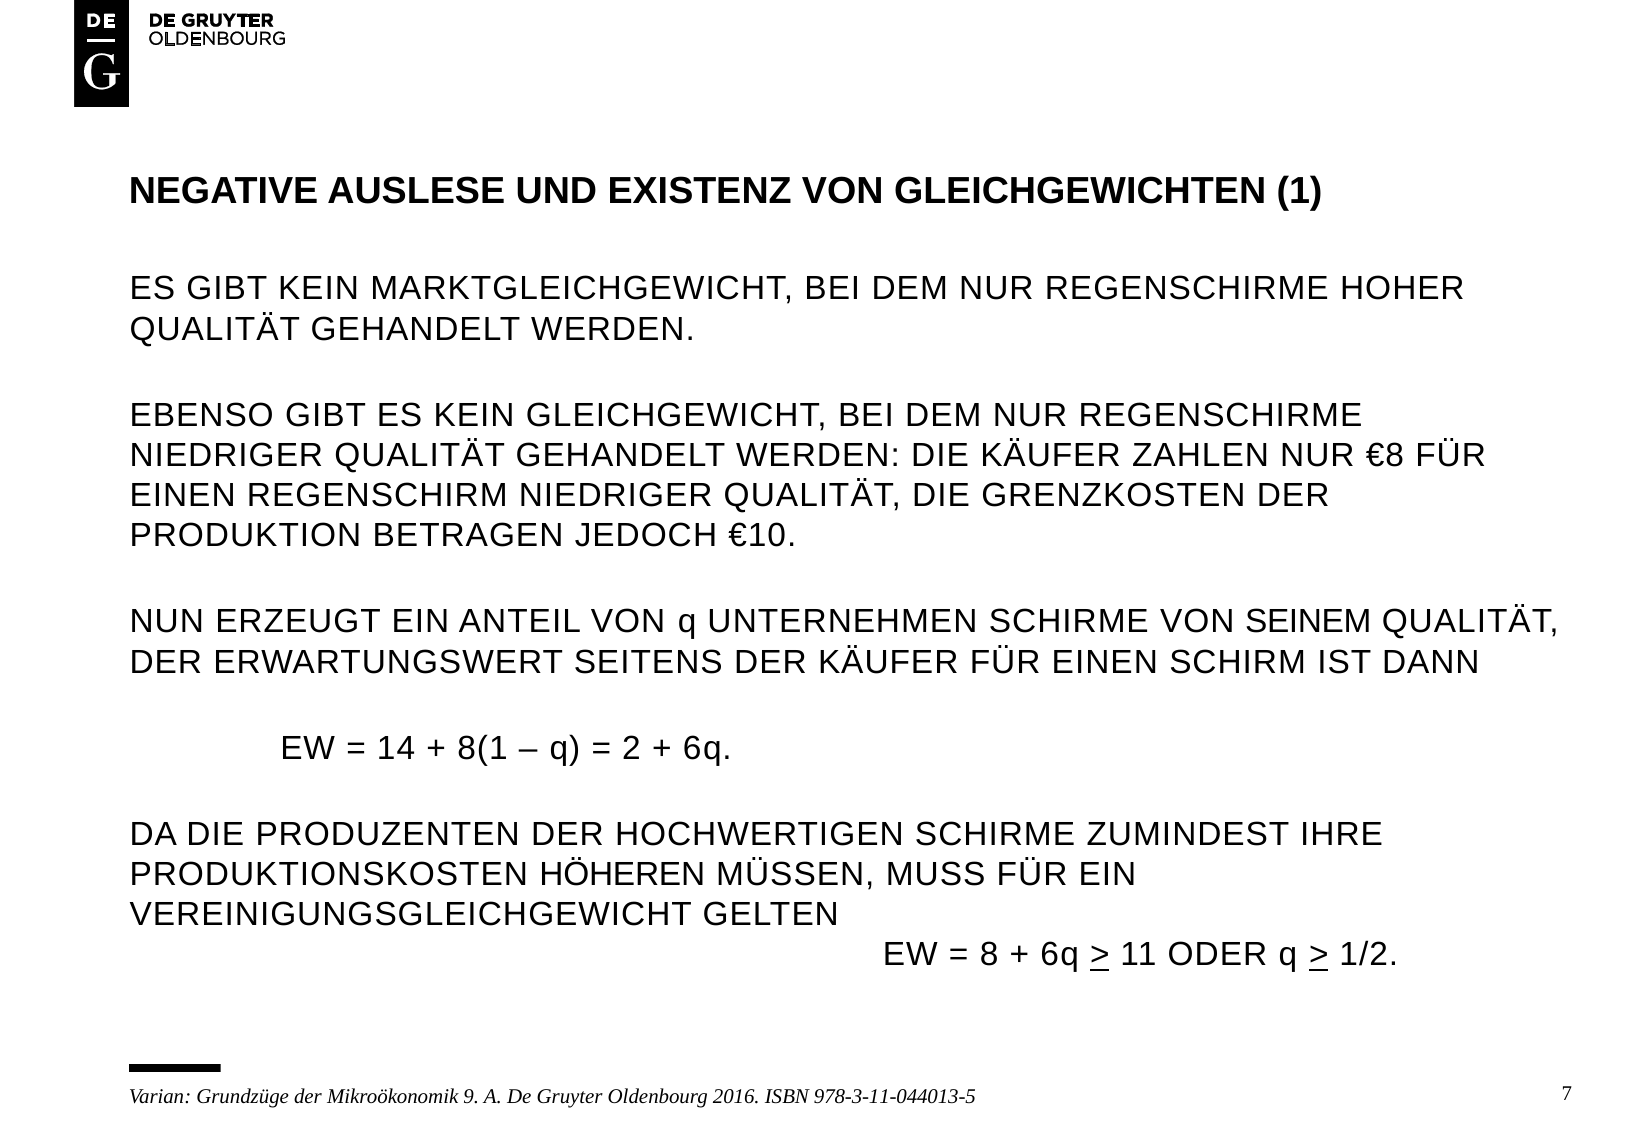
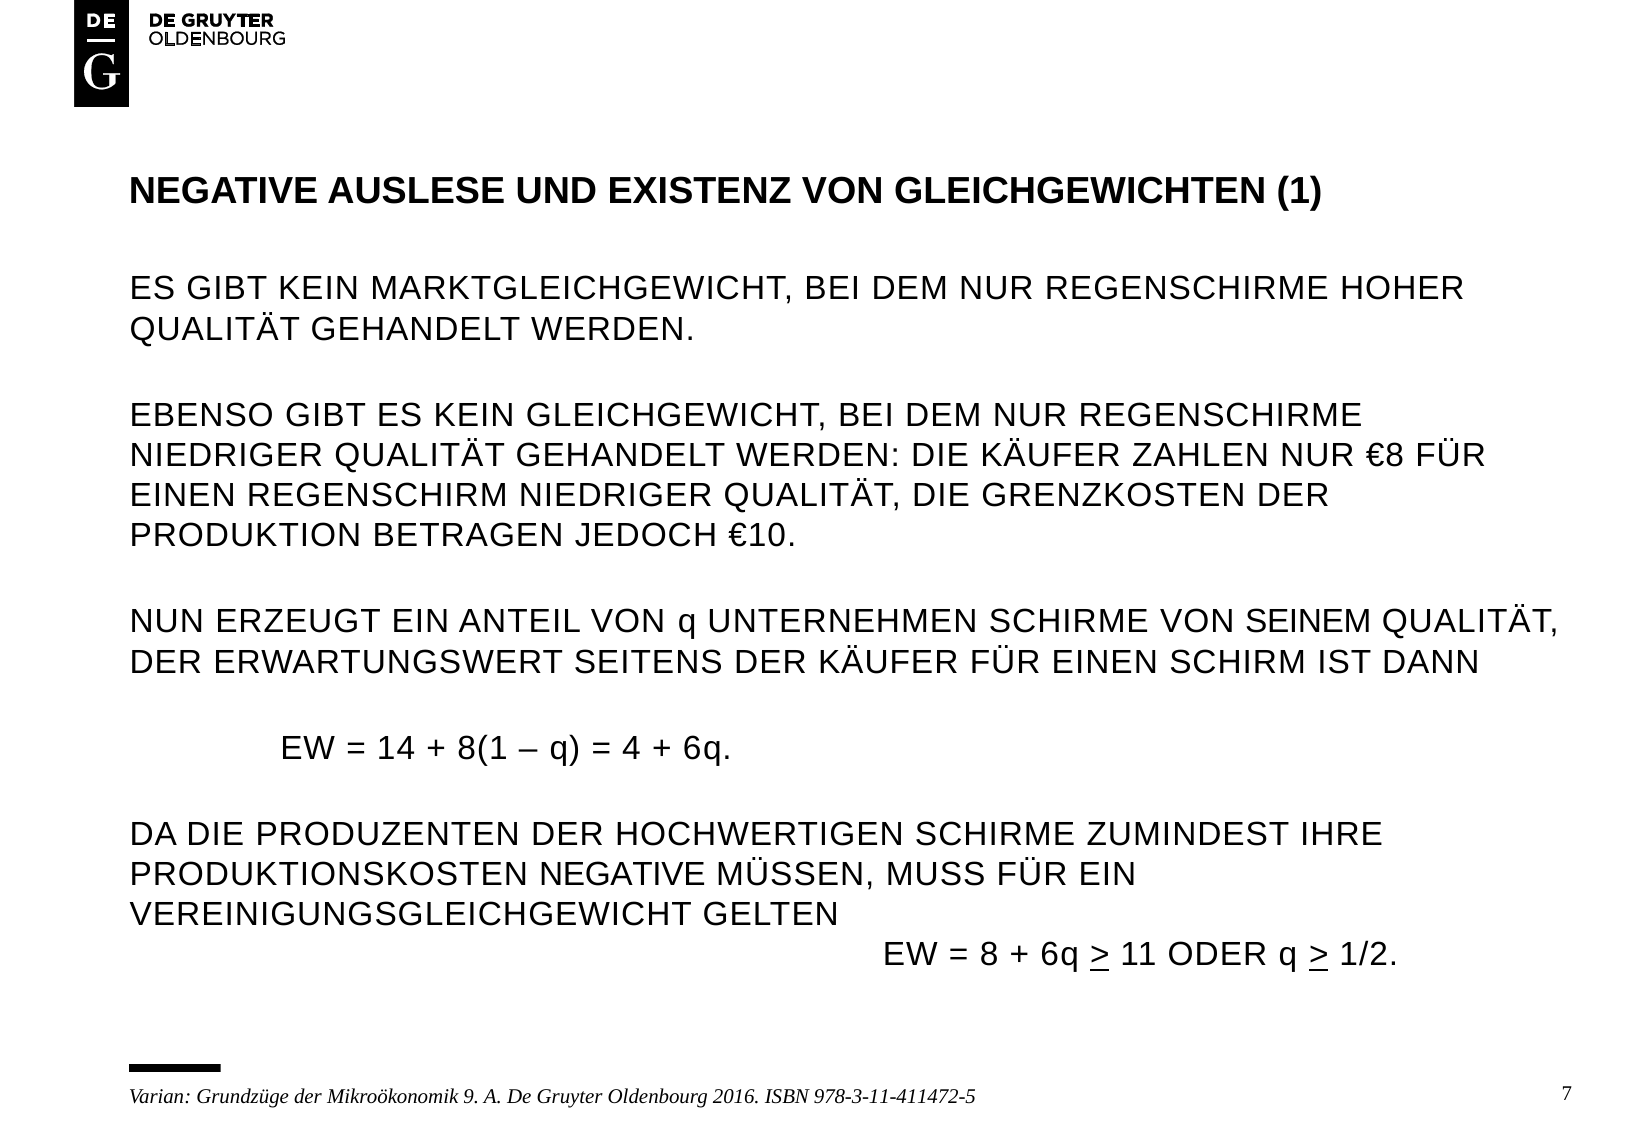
2: 2 -> 4 (631, 748)
PRODUKTIONSKOSTEN HÖHEREN: HÖHEREN -> NEGATIVE (622, 874)
978-3-11-044013-5: 978-3-11-044013-5 -> 978-3-11-411472-5 (895, 1096)
